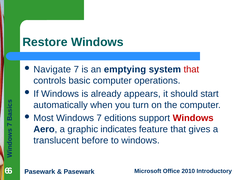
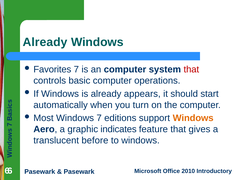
Restore: Restore -> Already (45, 42)
Navigate: Navigate -> Favorites (52, 69)
an emptying: emptying -> computer (125, 69)
Windows colour: red -> orange (193, 118)
